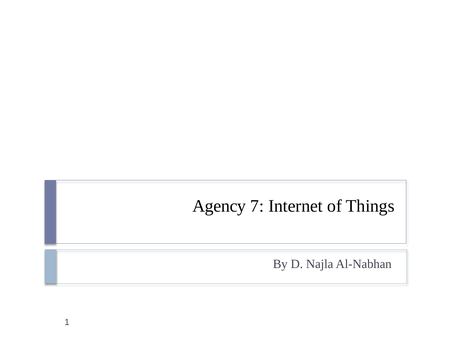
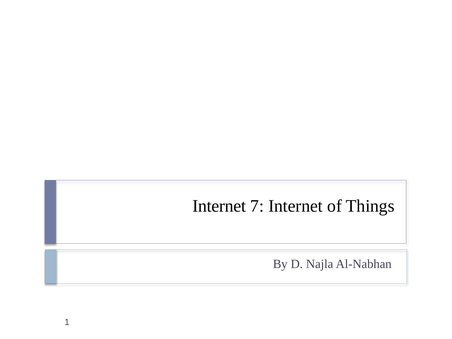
Agency: Agency -> Internet (219, 206)
